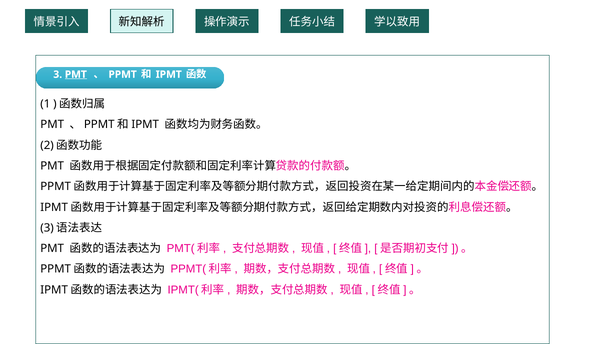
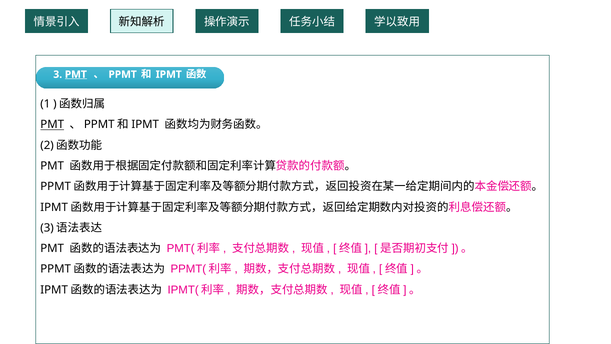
PMT underline: none -> present (52, 125)
